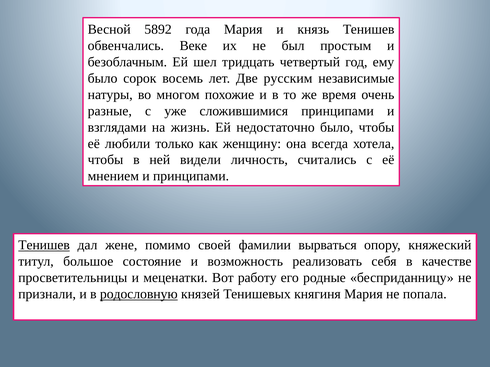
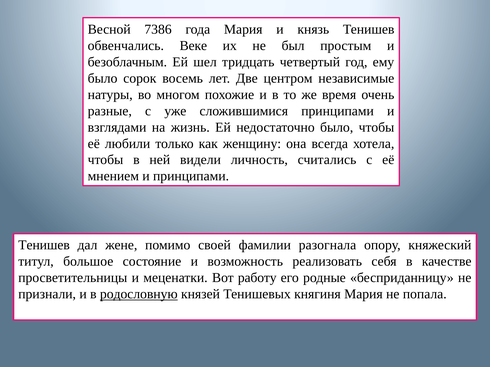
5892: 5892 -> 7386 (158, 29)
русским: русским -> центром (288, 78)
Тенишев underline: present -> none (44, 245)
вырваться: вырваться -> разогнала (327, 245)
